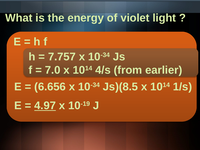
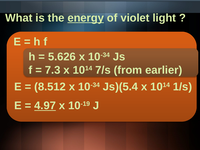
energy underline: none -> present (86, 18)
7.757: 7.757 -> 5.626 (62, 57)
7.0: 7.0 -> 7.3 (53, 70)
4/s: 4/s -> 7/s (103, 70)
6.656: 6.656 -> 8.512 (50, 87)
Js)(8.5: Js)(8.5 -> Js)(5.4 (120, 87)
